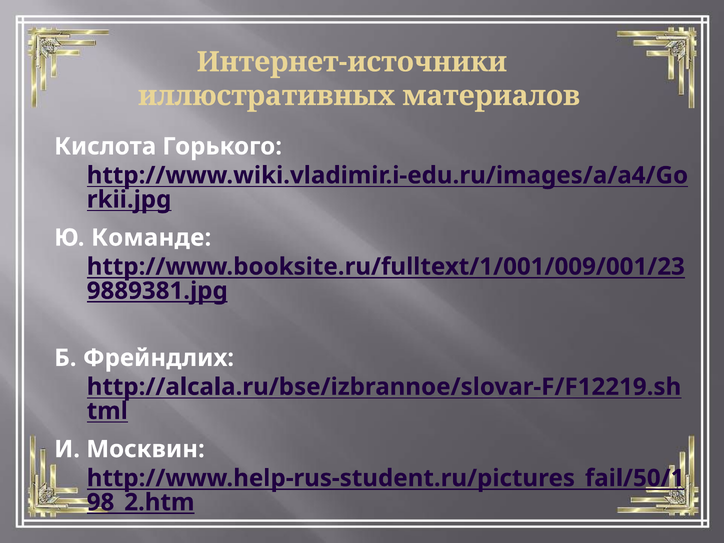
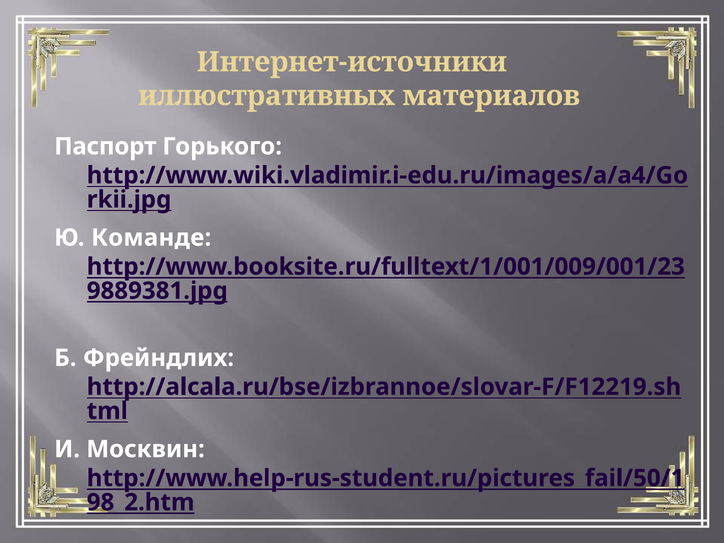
Кислота: Кислота -> Паспорт (105, 146)
